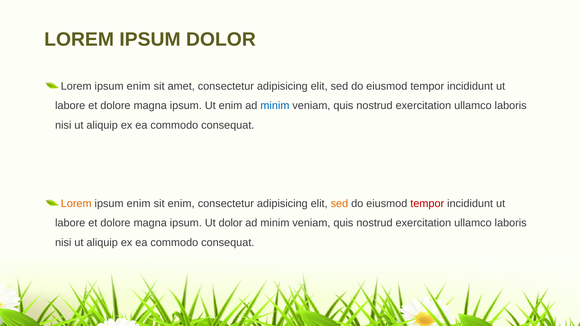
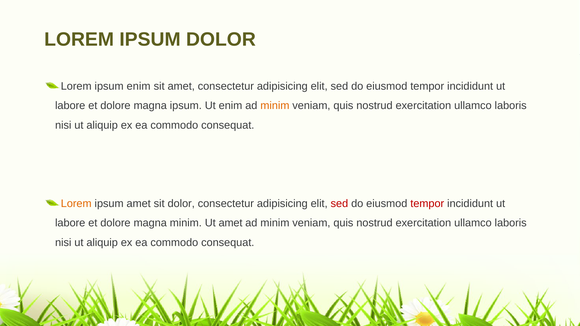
minim colour: blue -> orange (275, 106)
enim: enim -> amet (139, 204)
sit enim: enim -> dolor (181, 204)
sed colour: orange -> red (339, 204)
ipsum: ipsum -> minim (186, 223)
Ut dolor: dolor -> amet (231, 223)
